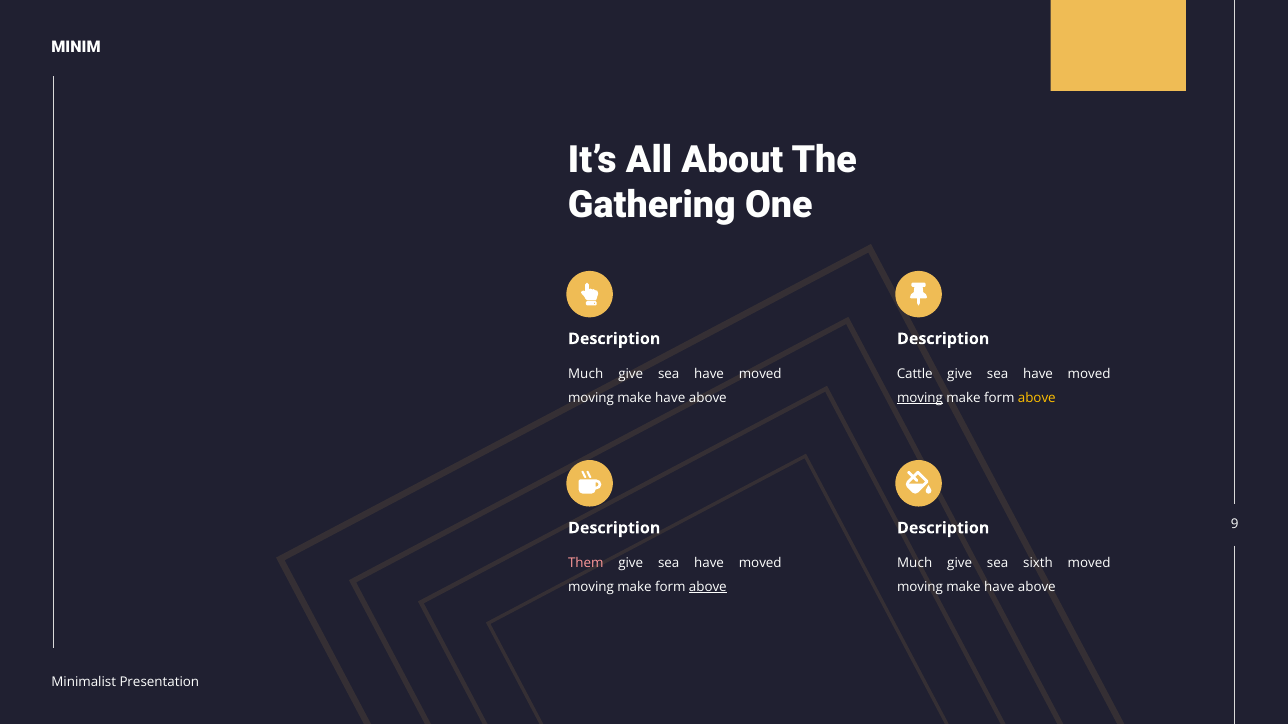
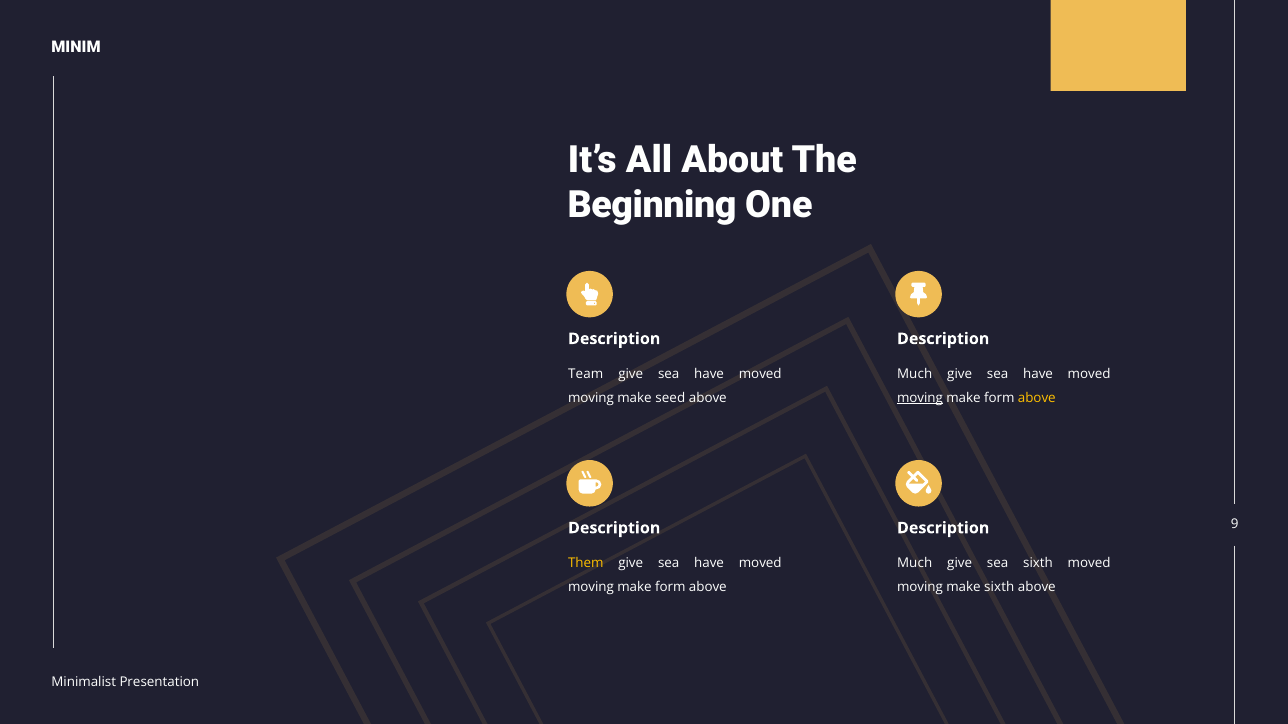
Gathering: Gathering -> Beginning (652, 205)
Much: Much -> Team (586, 374)
Cattle: Cattle -> Much (915, 374)
have: have -> seed (670, 398)
Them colour: pink -> yellow (586, 563)
above underline: present -> none (708, 587)
have: have -> sixth (999, 587)
